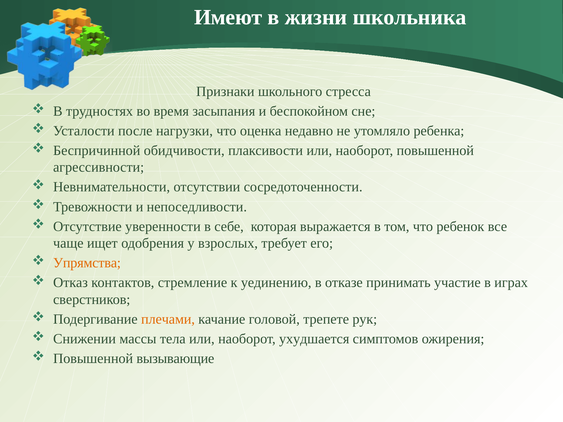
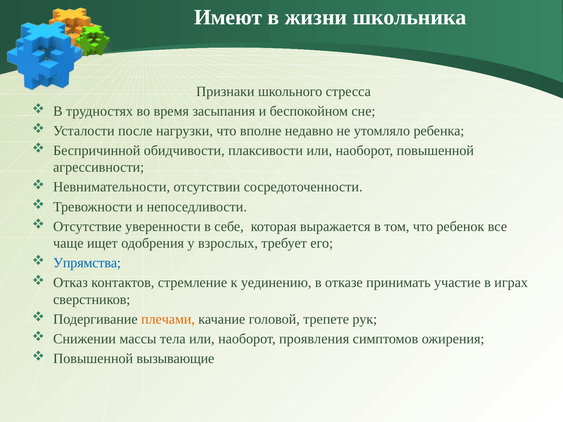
оценка: оценка -> вполне (261, 131)
Упрямства colour: orange -> blue (87, 263)
ухудшается: ухудшается -> проявления (314, 339)
